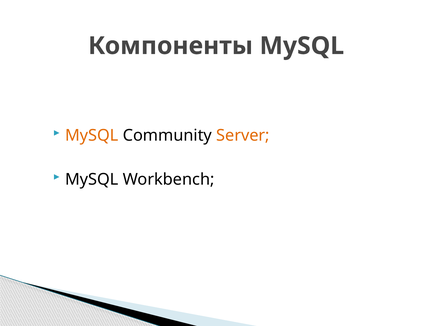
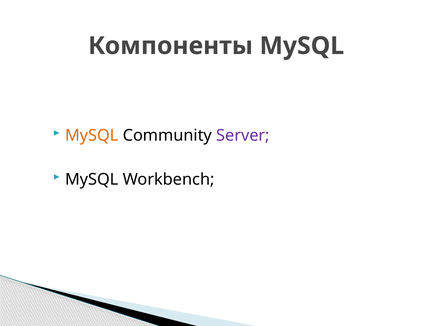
Server colour: orange -> purple (243, 135)
